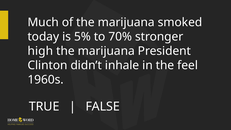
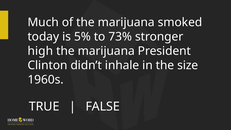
70%: 70% -> 73% (120, 37)
feel: feel -> size (188, 65)
